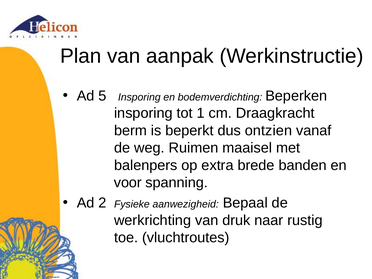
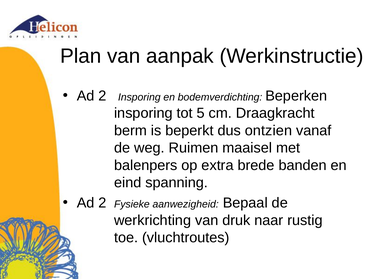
5: 5 -> 2 (103, 96)
1: 1 -> 5 (201, 113)
voor: voor -> eind (128, 183)
